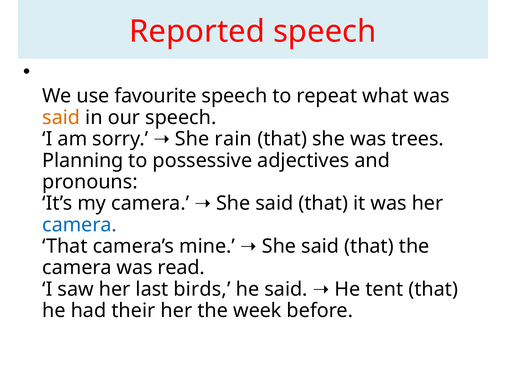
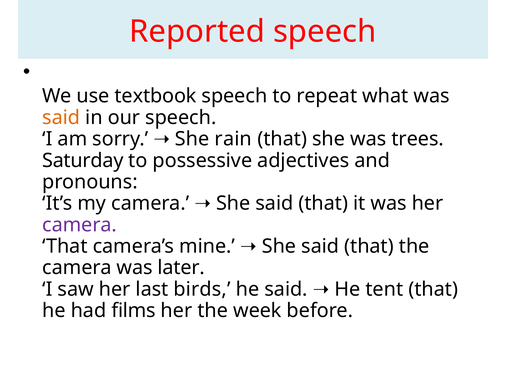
favourite: favourite -> textbook (156, 96)
Planning: Planning -> Saturday (83, 160)
camera colour: blue -> purple (80, 225)
read: read -> later (181, 267)
their: their -> films (134, 310)
